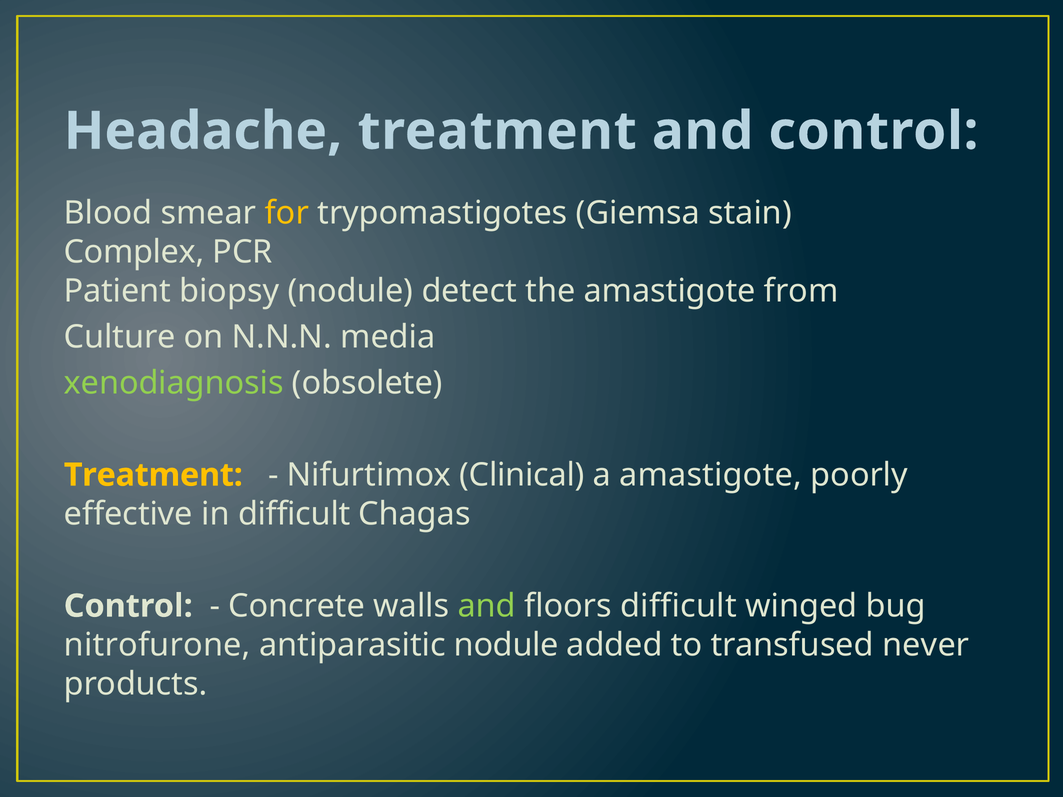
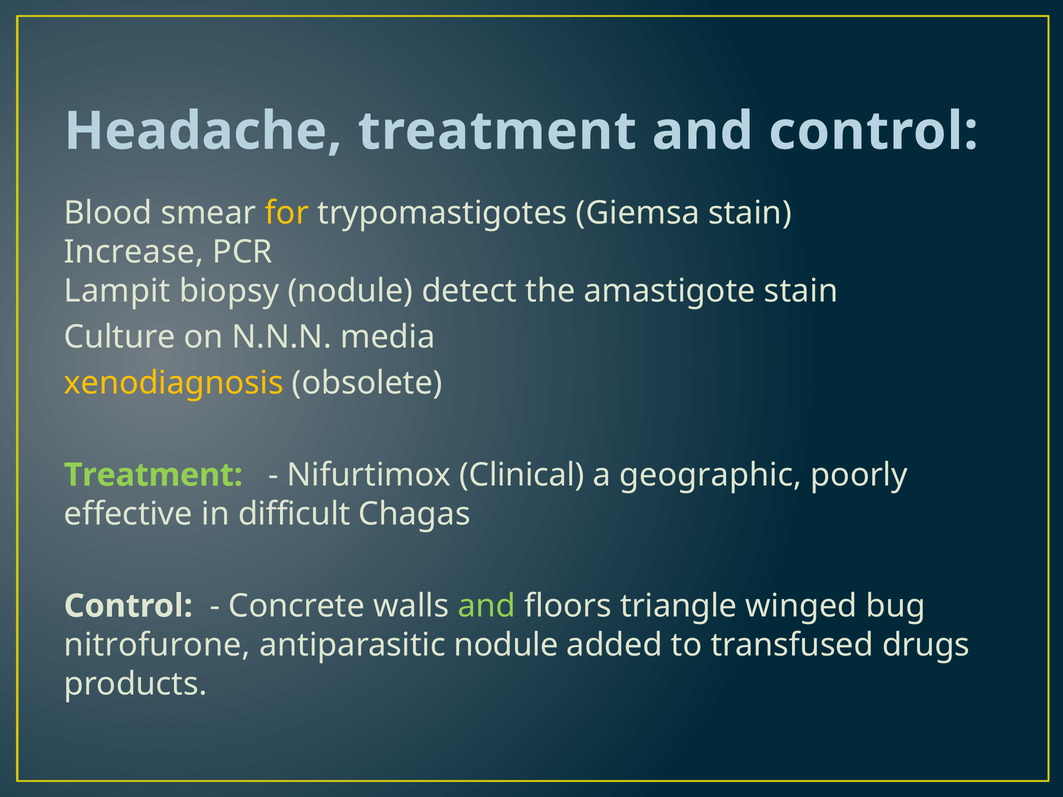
Complex: Complex -> Increase (134, 252)
Patient: Patient -> Lampit (117, 291)
amastigote from: from -> stain (801, 291)
xenodiagnosis colour: light green -> yellow (174, 383)
Treatment colour: yellow -> light green (153, 475)
a amastigote: amastigote -> geographic (711, 475)
floors difficult: difficult -> triangle (679, 606)
never: never -> drugs (926, 645)
